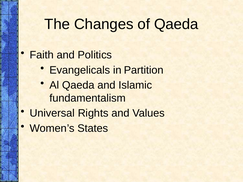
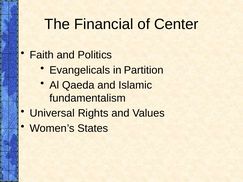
Changes: Changes -> Financial (104, 24)
of Qaeda: Qaeda -> Center (176, 24)
